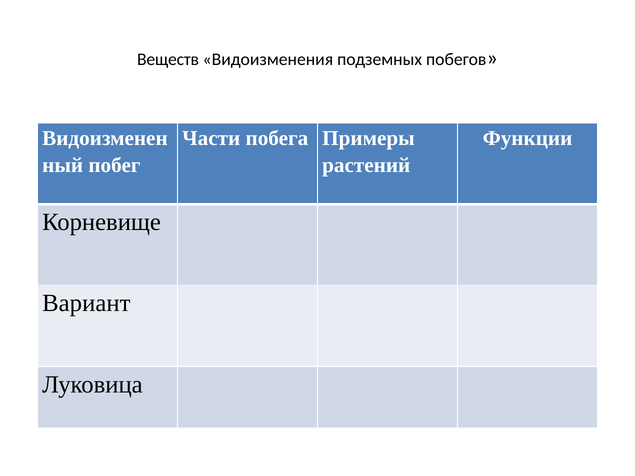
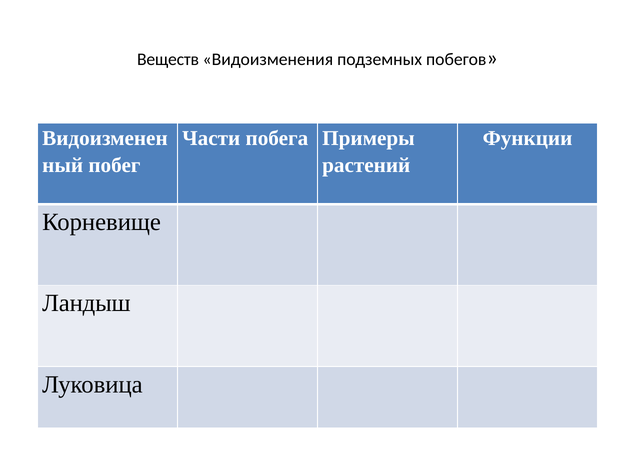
Вариант: Вариант -> Ландыш (86, 303)
